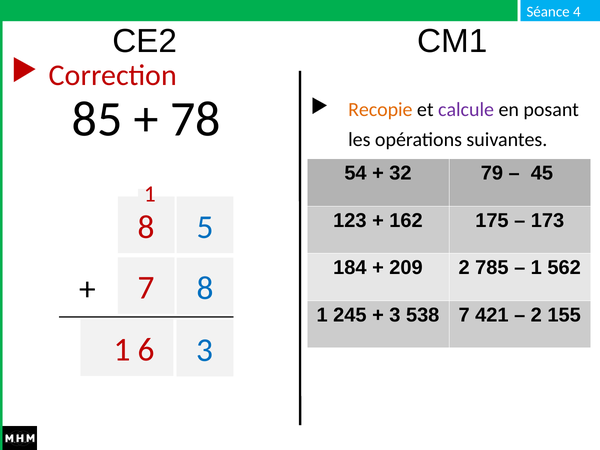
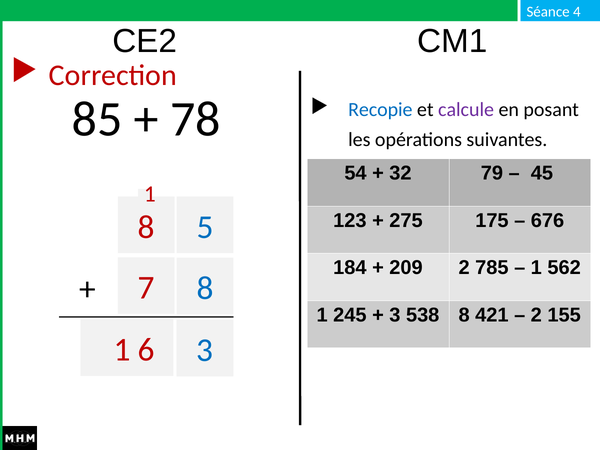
Recopie colour: orange -> blue (380, 110)
162: 162 -> 275 (406, 220)
173: 173 -> 676 (548, 220)
538 7: 7 -> 8 (464, 315)
